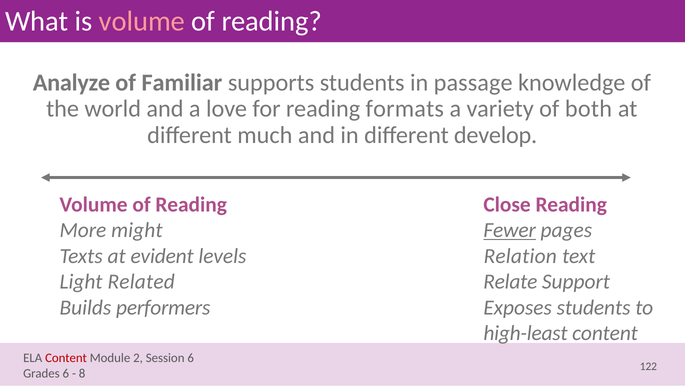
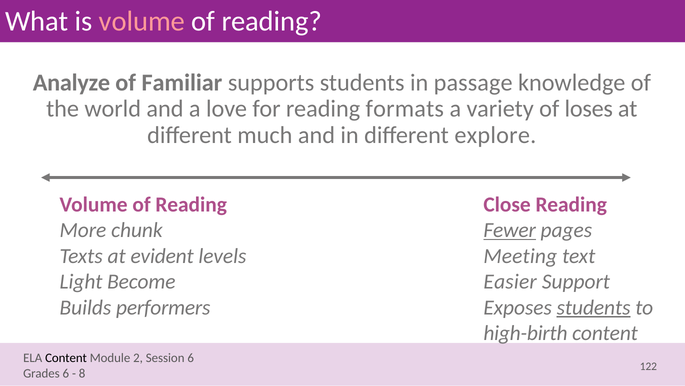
both: both -> loses (589, 109)
develop: develop -> explore (495, 135)
might: might -> chunk (137, 230)
Relation: Relation -> Meeting (520, 256)
Related: Related -> Become (141, 281)
Relate: Relate -> Easier (510, 281)
students underline: none -> present (594, 307)
high-least: high-least -> high-birth (525, 333)
Content colour: red -> black (66, 357)
